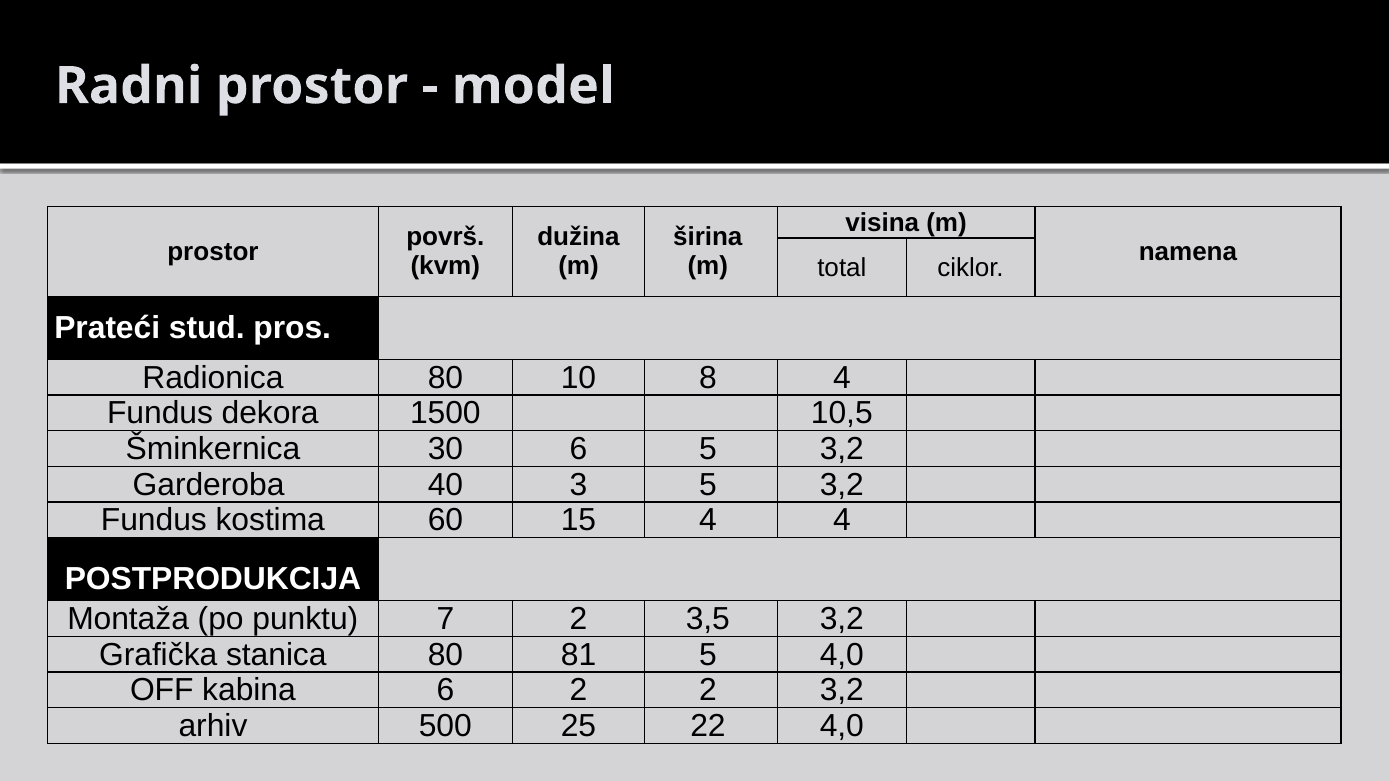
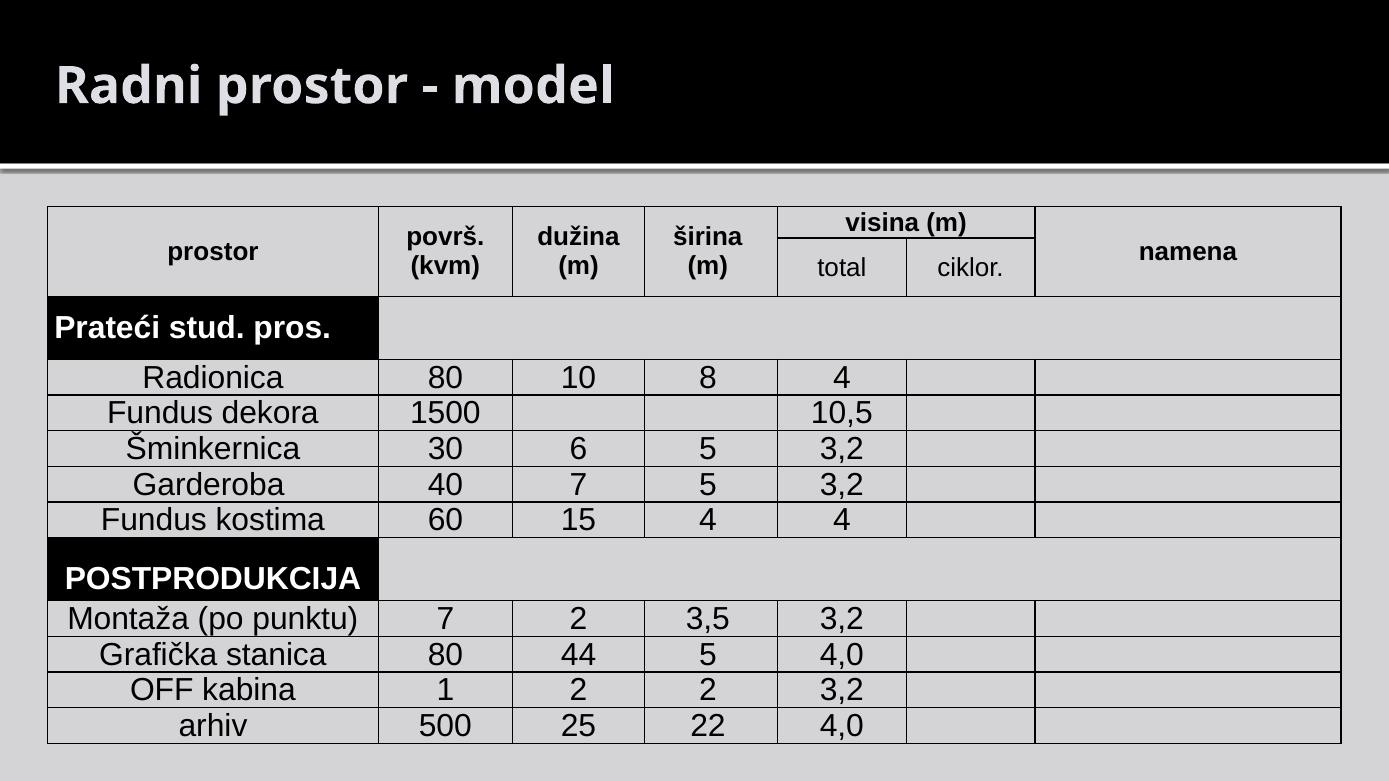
40 3: 3 -> 7 (579, 485)
81: 81 -> 44 (579, 655)
kabina 6: 6 -> 1 (445, 691)
